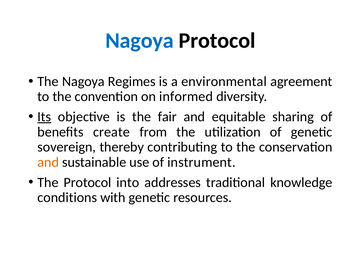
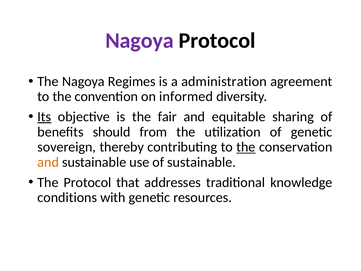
Nagoya colour: blue -> purple (140, 40)
environmental: environmental -> administration (224, 81)
create: create -> should (112, 132)
the underline: none -> present (246, 147)
of instrument: instrument -> sustainable (202, 162)
into: into -> that (128, 182)
